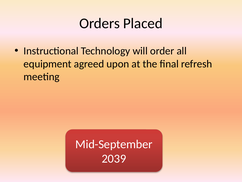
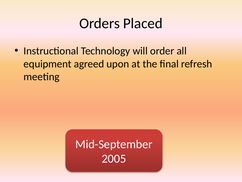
2039: 2039 -> 2005 (114, 158)
